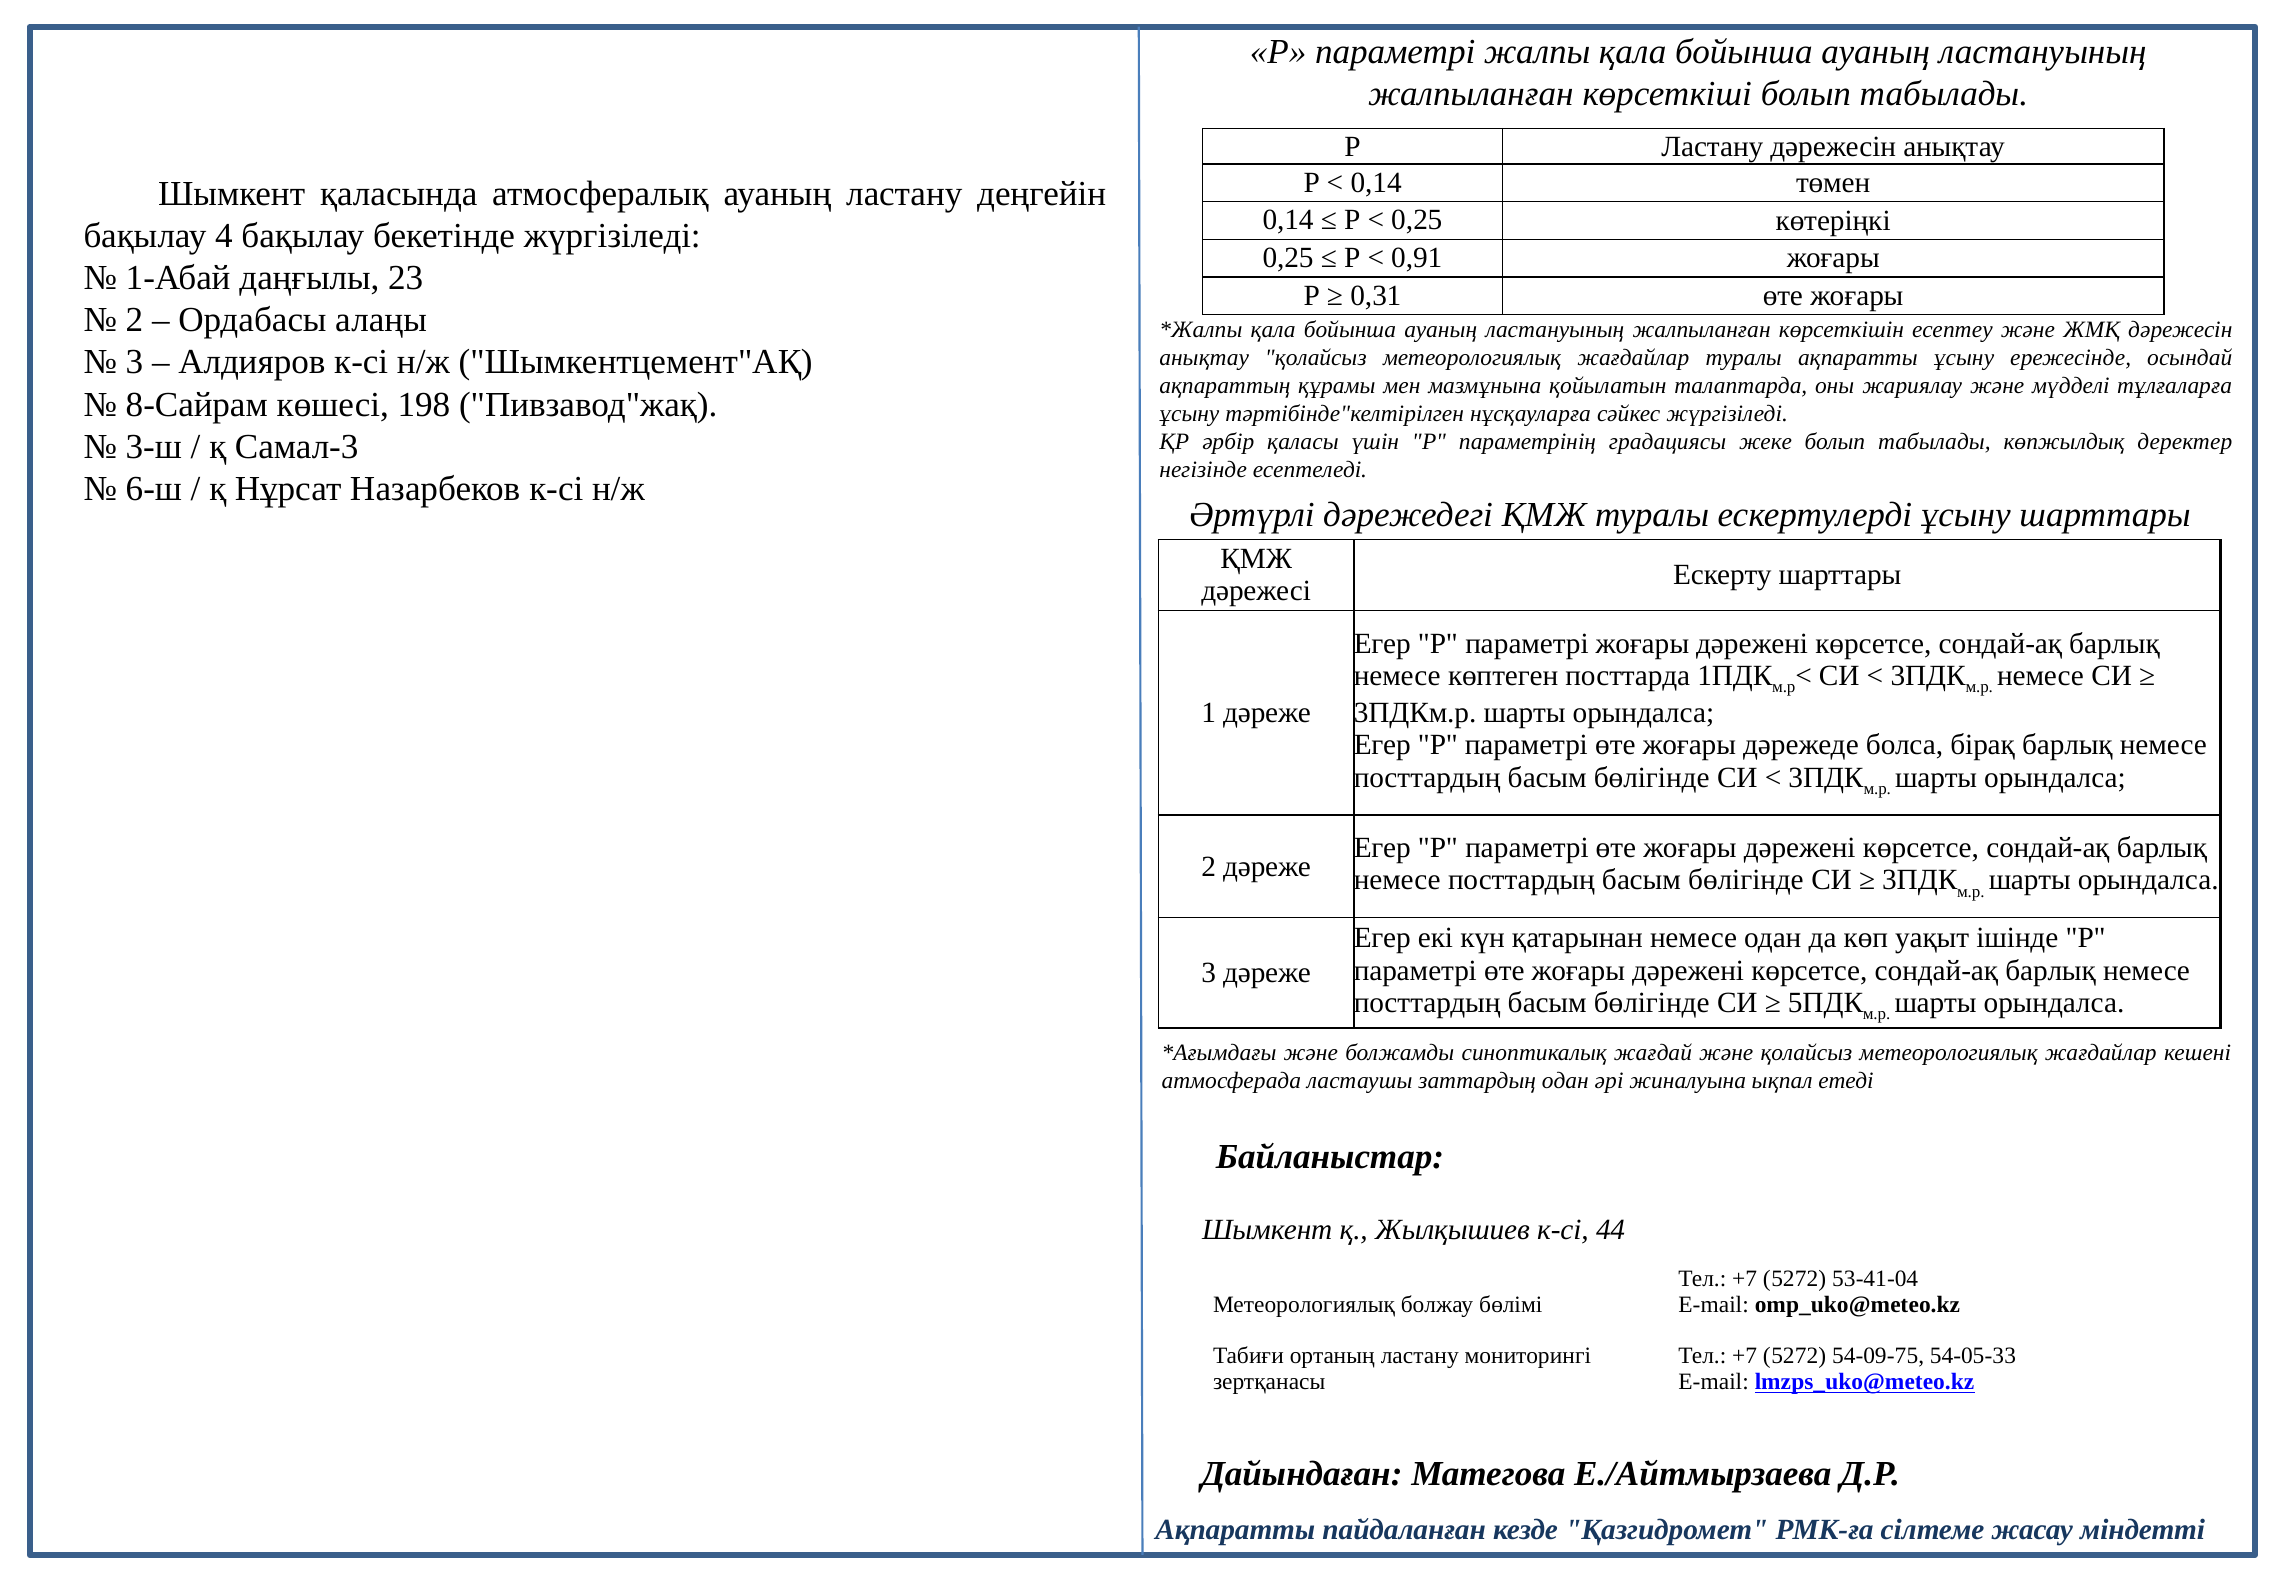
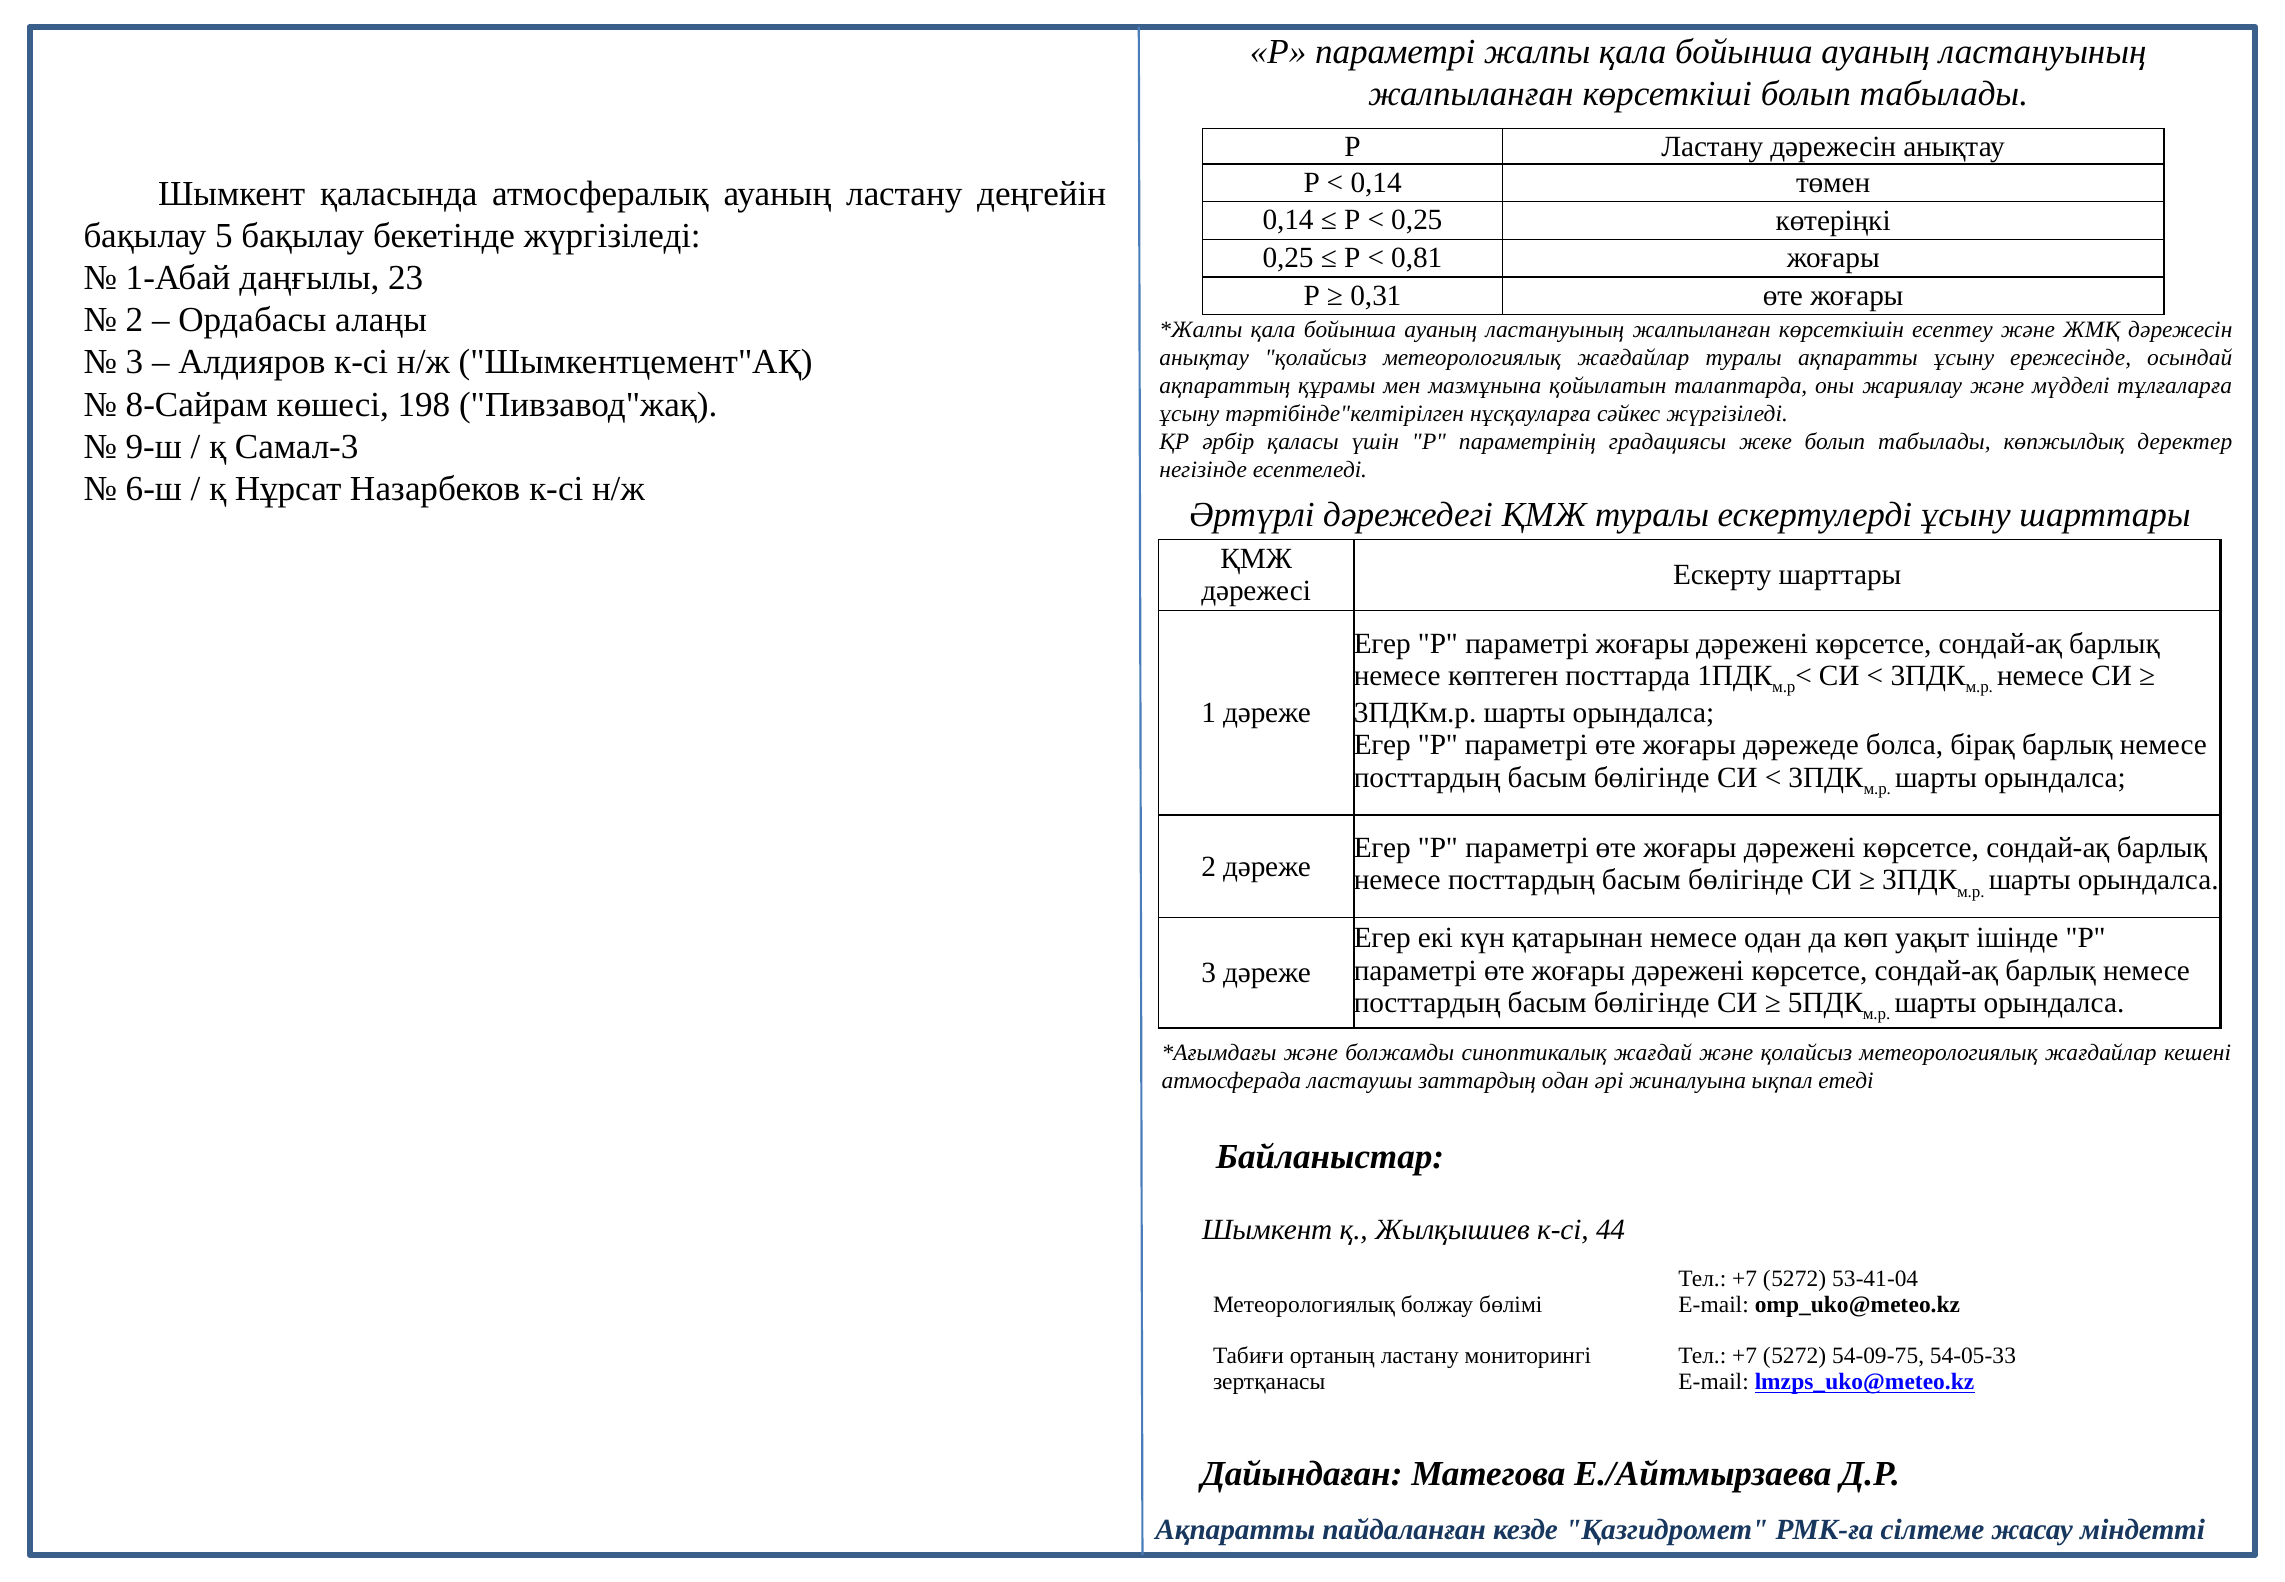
4: 4 -> 5 (224, 236)
0,91: 0,91 -> 0,81 (1417, 258)
3-ш: 3-ш -> 9-ш (154, 447)
